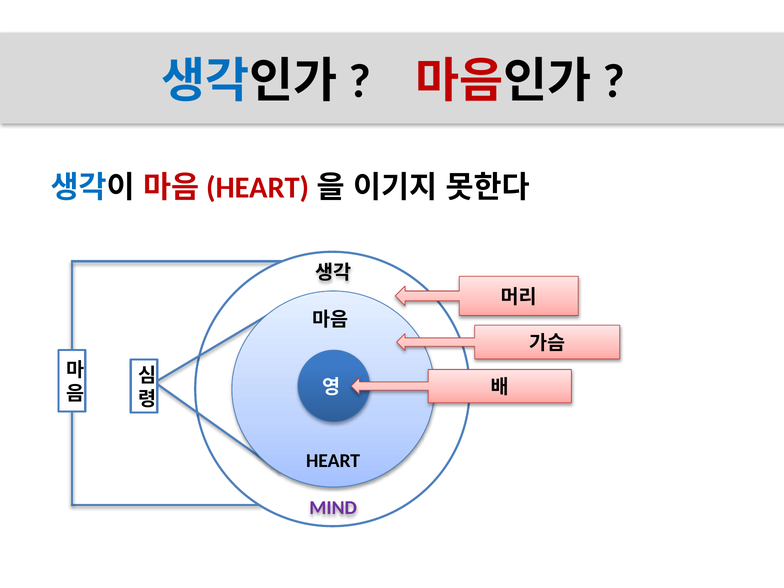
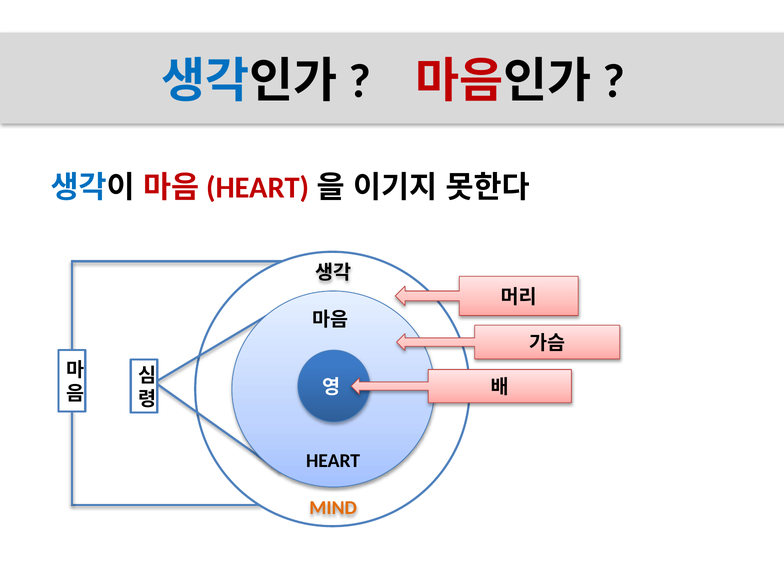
MIND colour: purple -> orange (333, 508)
